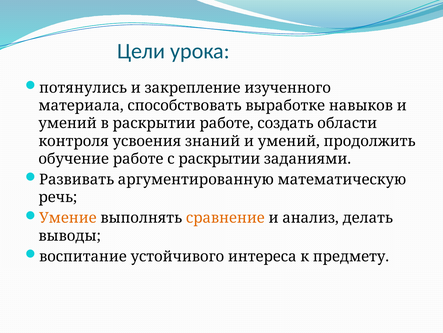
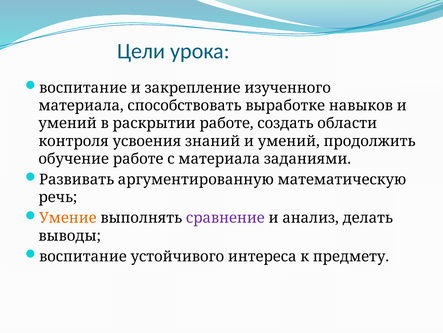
потянулись: потянулись -> воспитание (83, 88)
с раскрытии: раскрытии -> материала (219, 159)
сравнение colour: orange -> purple (225, 218)
